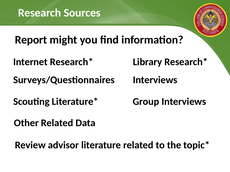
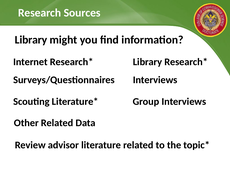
Report: Report -> Library (31, 40)
